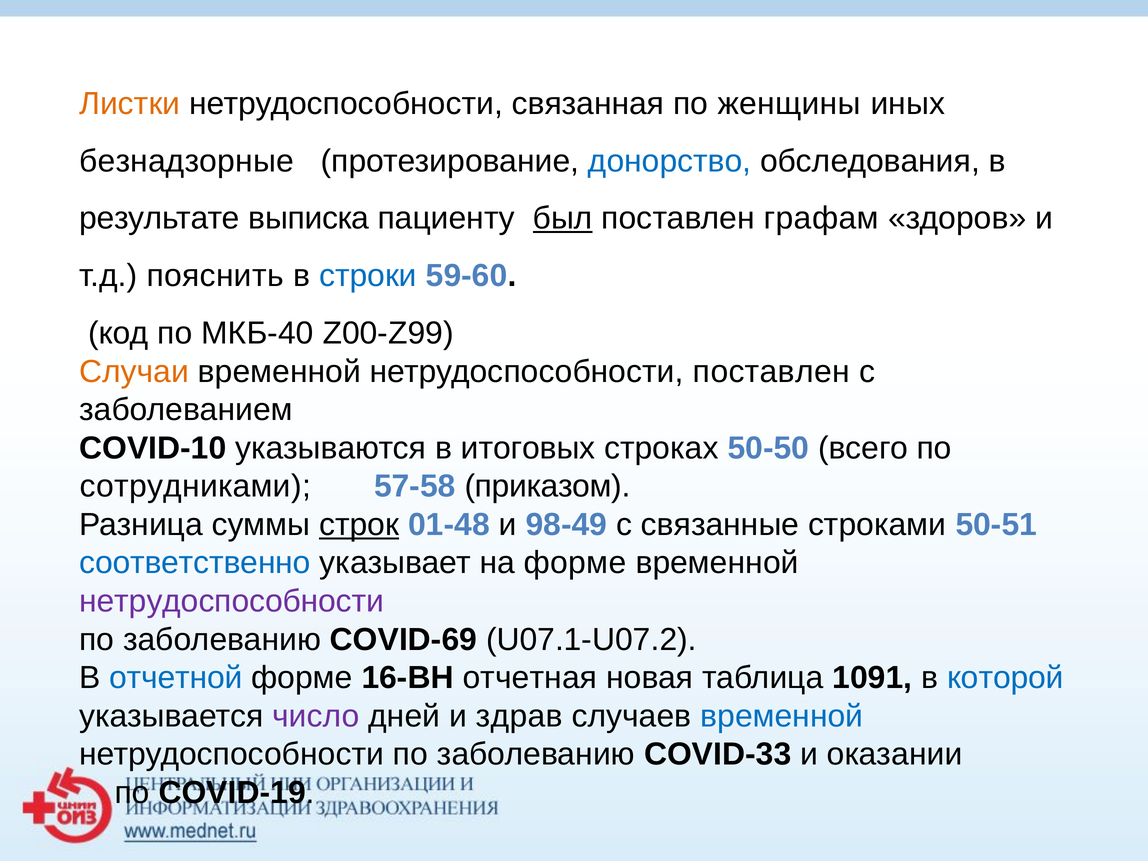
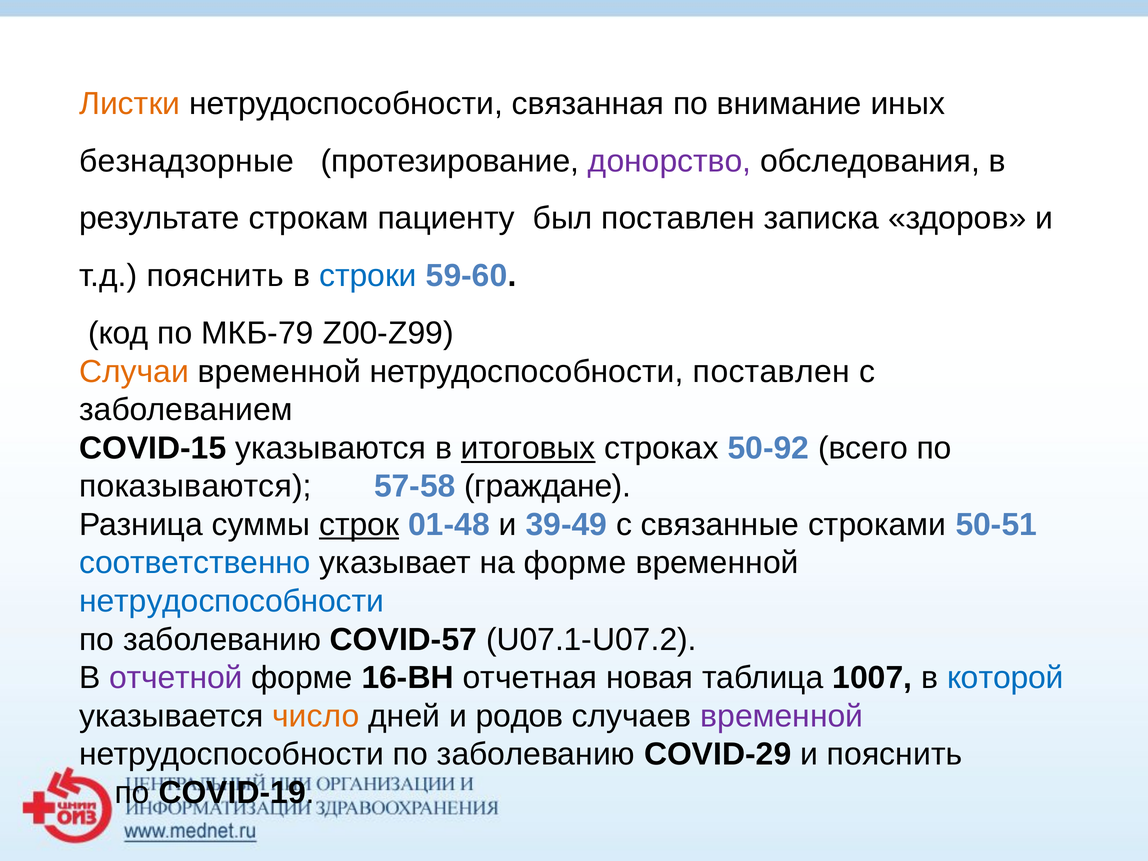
женщины: женщины -> внимание (789, 104)
донорство colour: blue -> purple (670, 161)
выписка: выписка -> строкам (309, 218)
был underline: present -> none (563, 218)
графам: графам -> записка (821, 218)
МКБ-40: МКБ-40 -> МКБ-79 (257, 333)
COVID-10: COVID-10 -> COVID-15 (153, 448)
итоговых underline: none -> present (528, 448)
50-50: 50-50 -> 50-92 (768, 448)
сотрудниками: сотрудниками -> показываются (195, 486)
приказом: приказом -> граждане (548, 486)
98-49: 98-49 -> 39-49 (566, 525)
нетрудоспособности colour: purple -> blue (232, 601)
COVID-69: COVID-69 -> COVID-57 (403, 639)
отчетной colour: blue -> purple (176, 678)
1091: 1091 -> 1007 (872, 678)
число colour: purple -> orange (316, 716)
здрав: здрав -> родов (520, 716)
временной colour: blue -> purple (782, 716)
COVID-33: COVID-33 -> COVID-29 (718, 754)
и оказании: оказании -> пояснить (895, 754)
